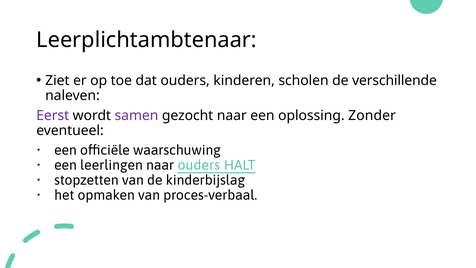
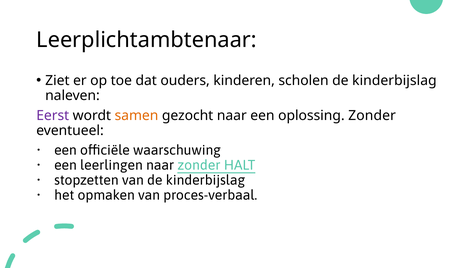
scholen de verschillende: verschillende -> kinderbijslag (394, 80)
samen colour: purple -> orange (136, 115)
naar ouders: ouders -> zonder (199, 165)
